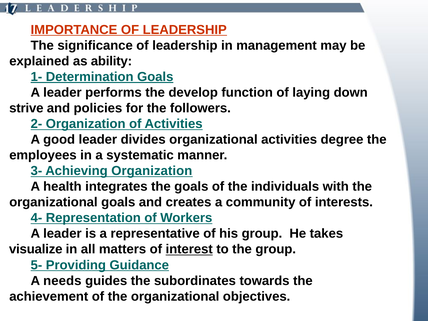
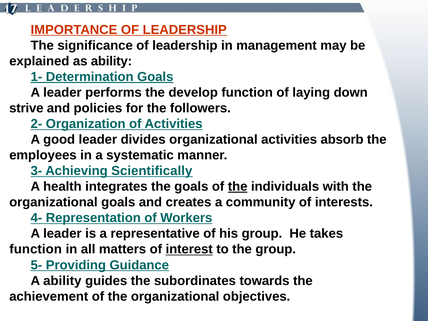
degree: degree -> absorb (342, 140)
Achieving Organization: Organization -> Scientifically (152, 171)
the underline: none -> present (238, 187)
visualize: visualize -> function (36, 249)
A needs: needs -> ability (62, 281)
